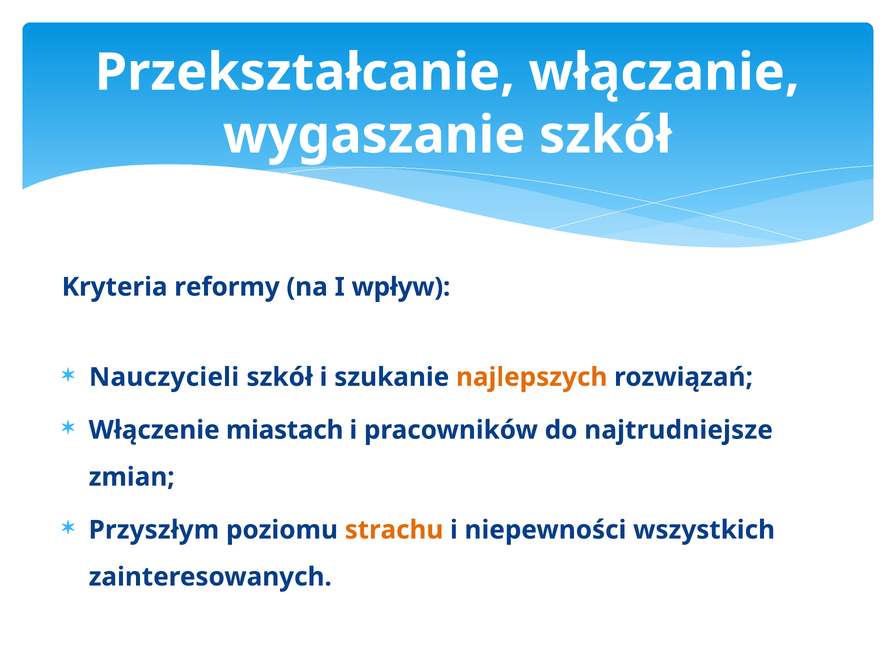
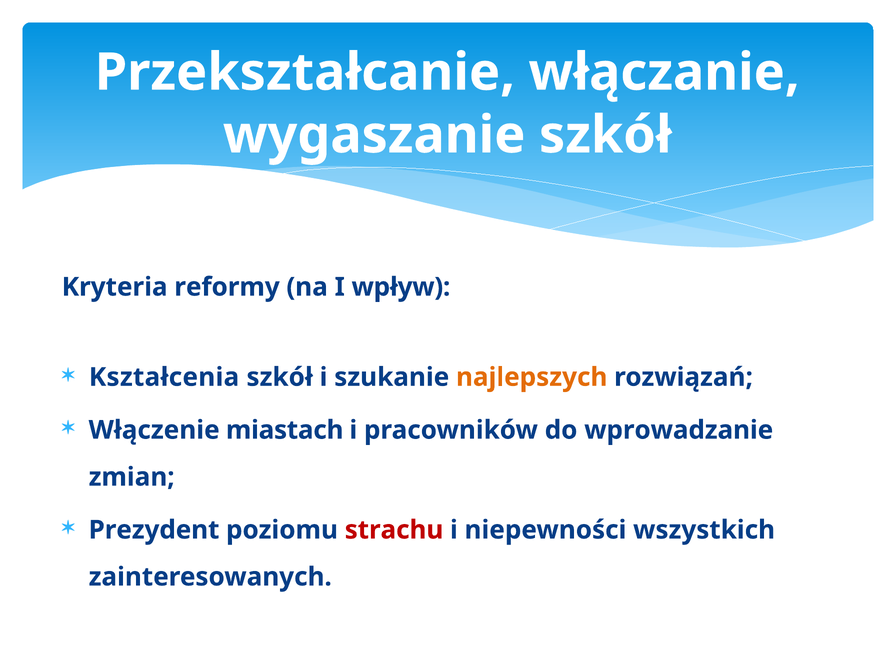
Nauczycieli: Nauczycieli -> Kształcenia (164, 377)
najtrudniejsze: najtrudniejsze -> wprowadzanie (679, 430)
Przyszłym: Przyszłym -> Prezydent (154, 530)
strachu colour: orange -> red (394, 530)
